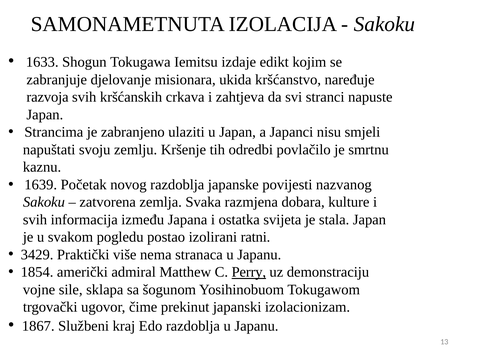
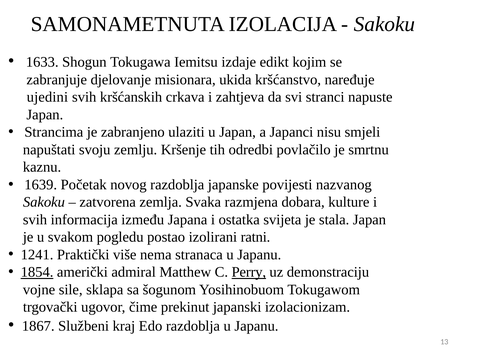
razvoja: razvoja -> ujedini (47, 97)
3429: 3429 -> 1241 (37, 254)
1854 underline: none -> present (37, 272)
